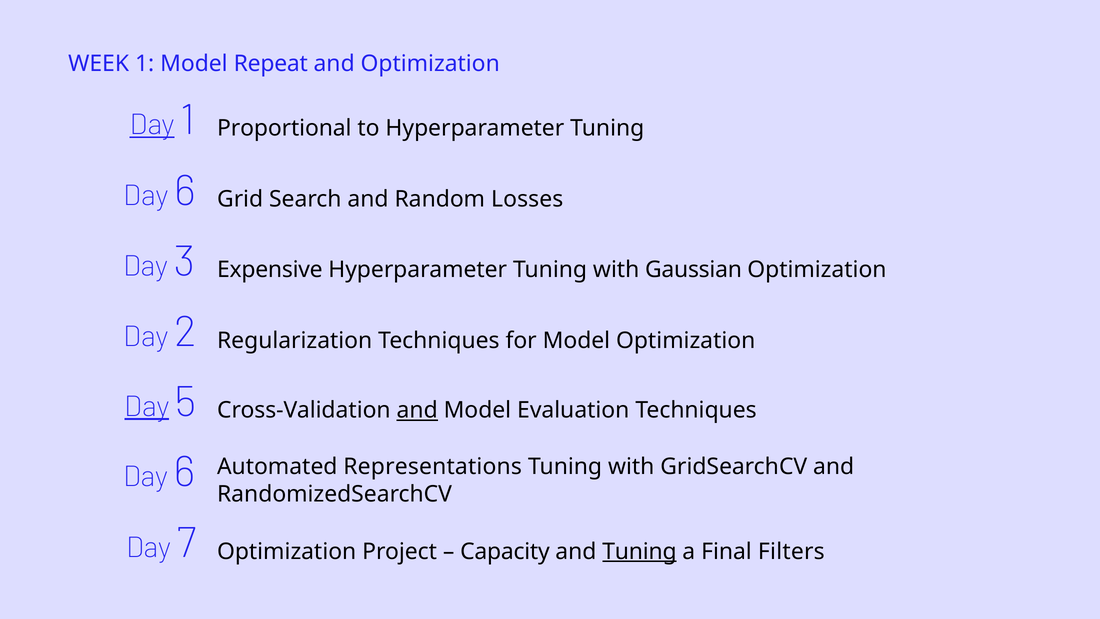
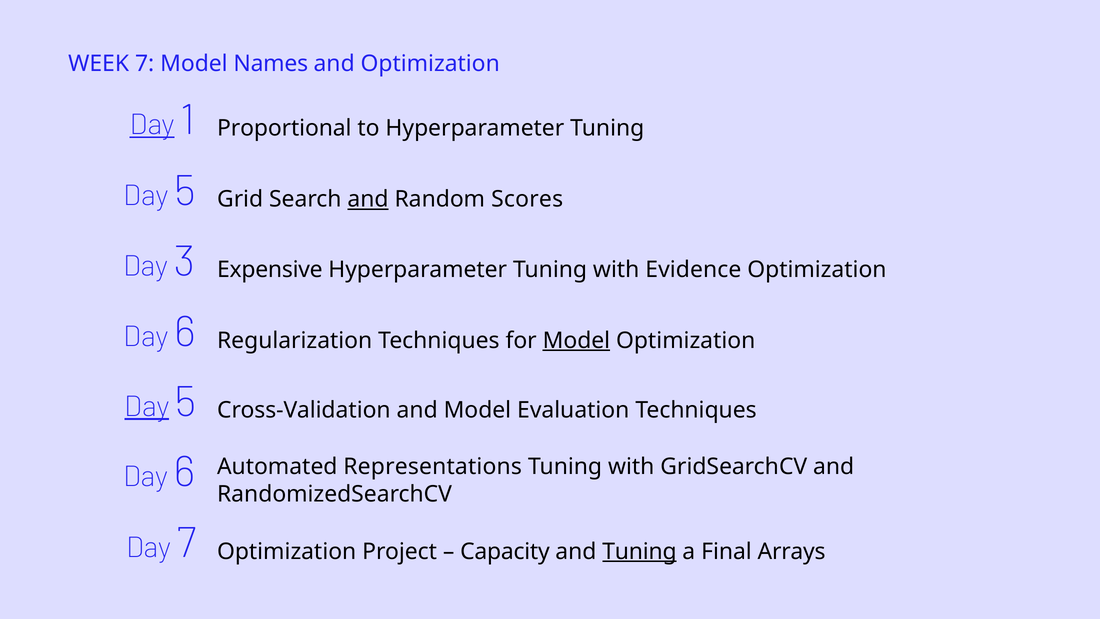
WEEK 1: 1 -> 7 (145, 64)
Repeat: Repeat -> Names (271, 64)
6: 6 -> 5 (185, 191)
and underline: none -> present (368, 199)
Losses: Losses -> Scores (527, 199)
Gaussian: Gaussian -> Evidence (693, 270)
2: 2 -> 6 (185, 332)
Model underline: none -> present (576, 340)
and underline: present -> none (417, 410)
Filters: Filters -> Arrays (792, 551)
